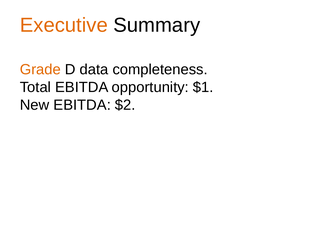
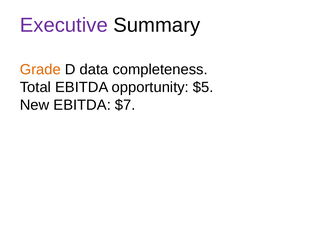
Executive colour: orange -> purple (64, 25)
$1: $1 -> $5 (203, 87)
$2: $2 -> $7 (125, 105)
